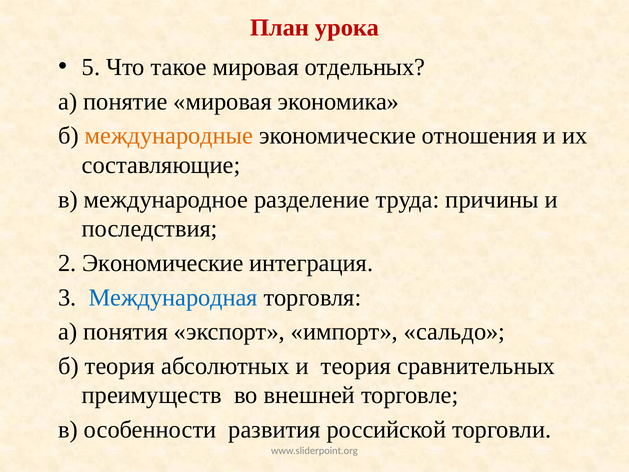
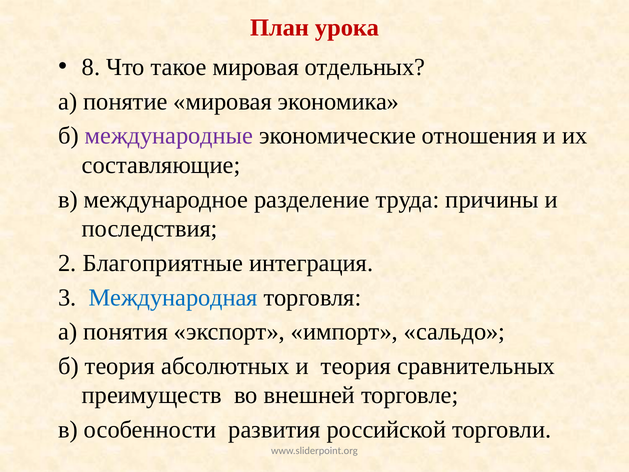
5: 5 -> 8 (91, 67)
международные colour: orange -> purple (169, 136)
2 Экономические: Экономические -> Благоприятные (163, 263)
